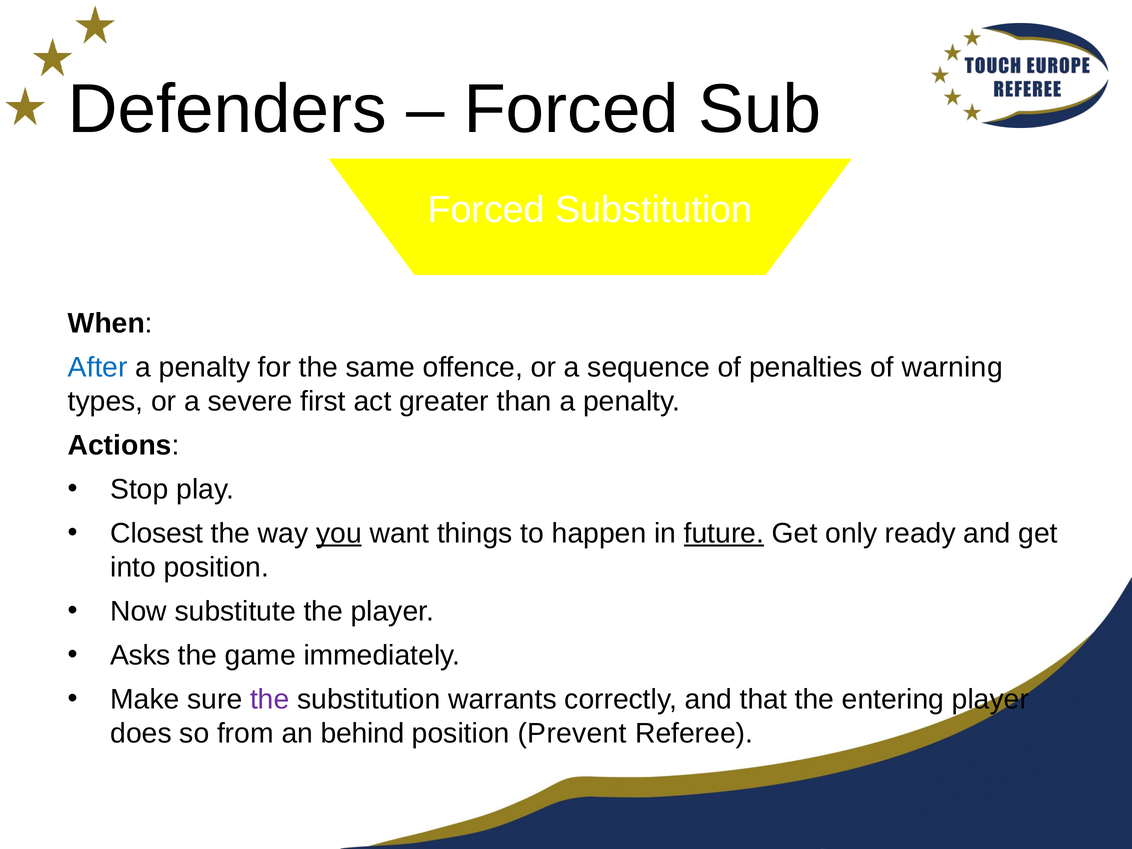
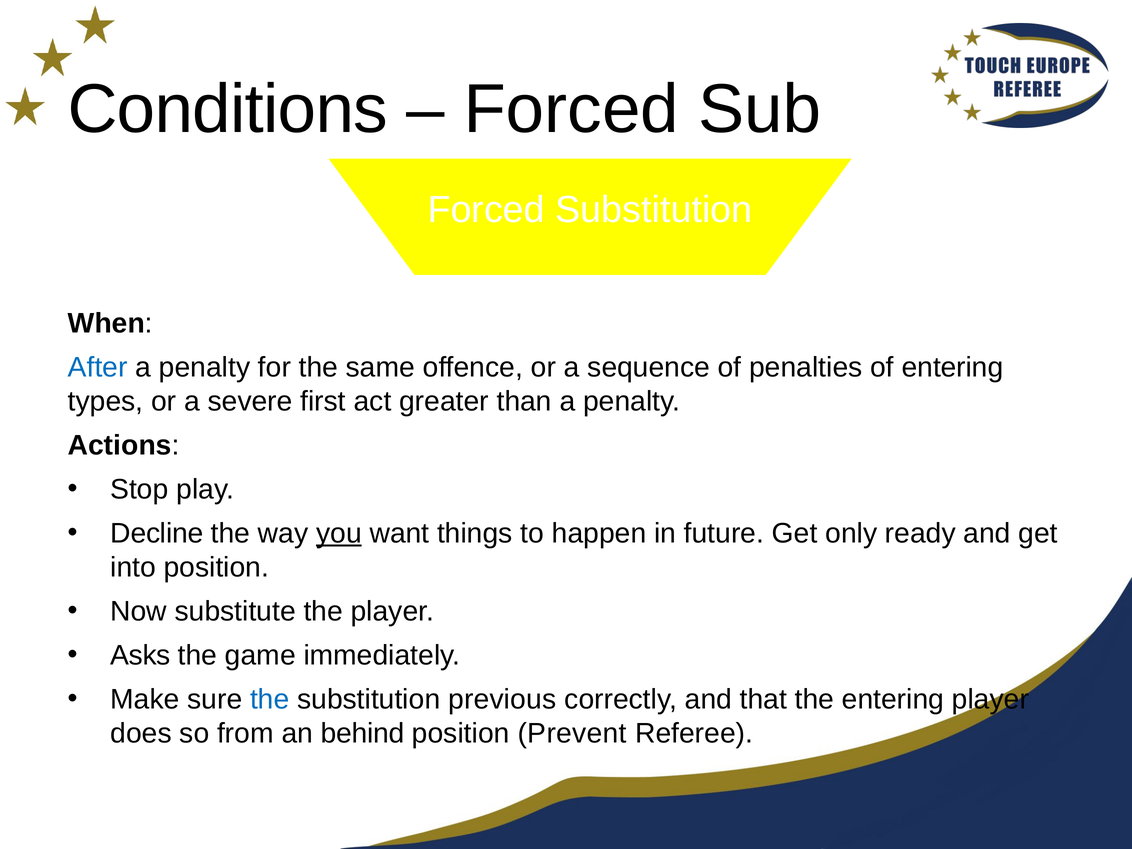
Defenders: Defenders -> Conditions (228, 110)
of warning: warning -> entering (953, 367)
Closest: Closest -> Decline (157, 533)
future underline: present -> none (724, 533)
the colour: purple -> blue (270, 699)
warrants: warrants -> previous (502, 699)
